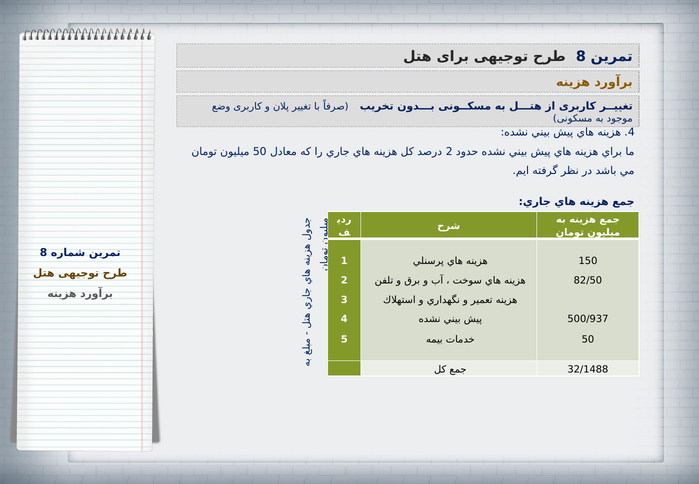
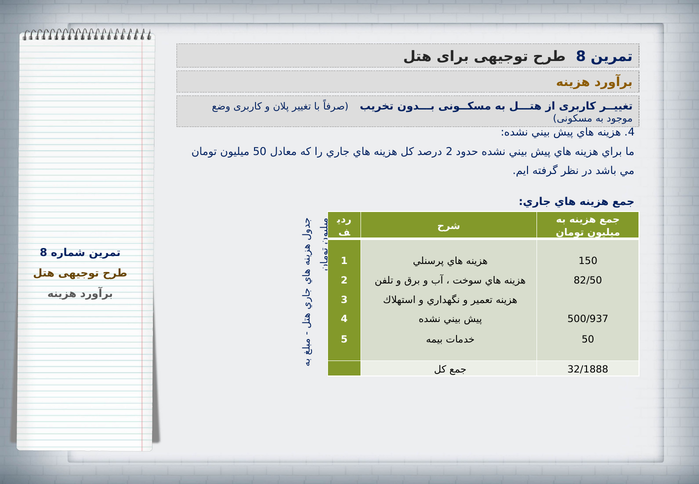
32/1488: 32/1488 -> 32/1888 (588, 369)
